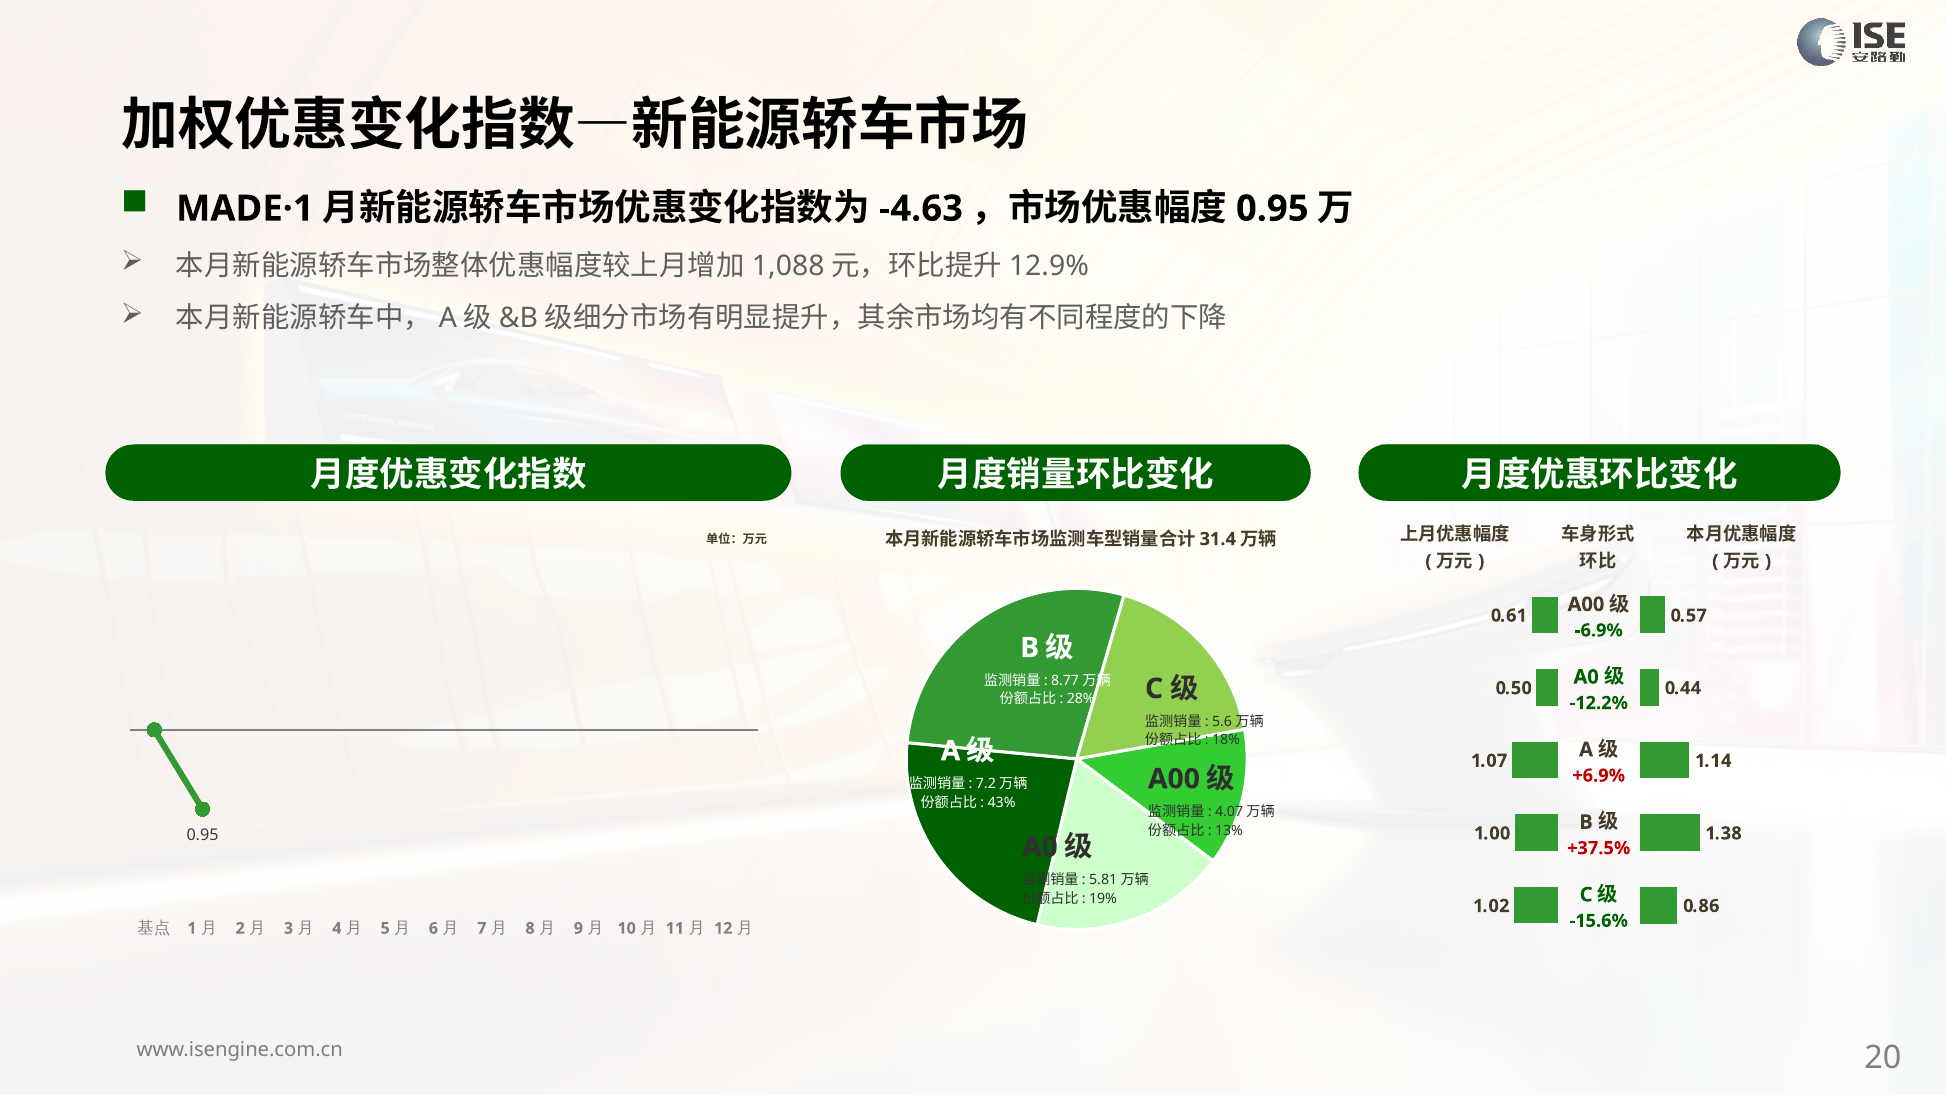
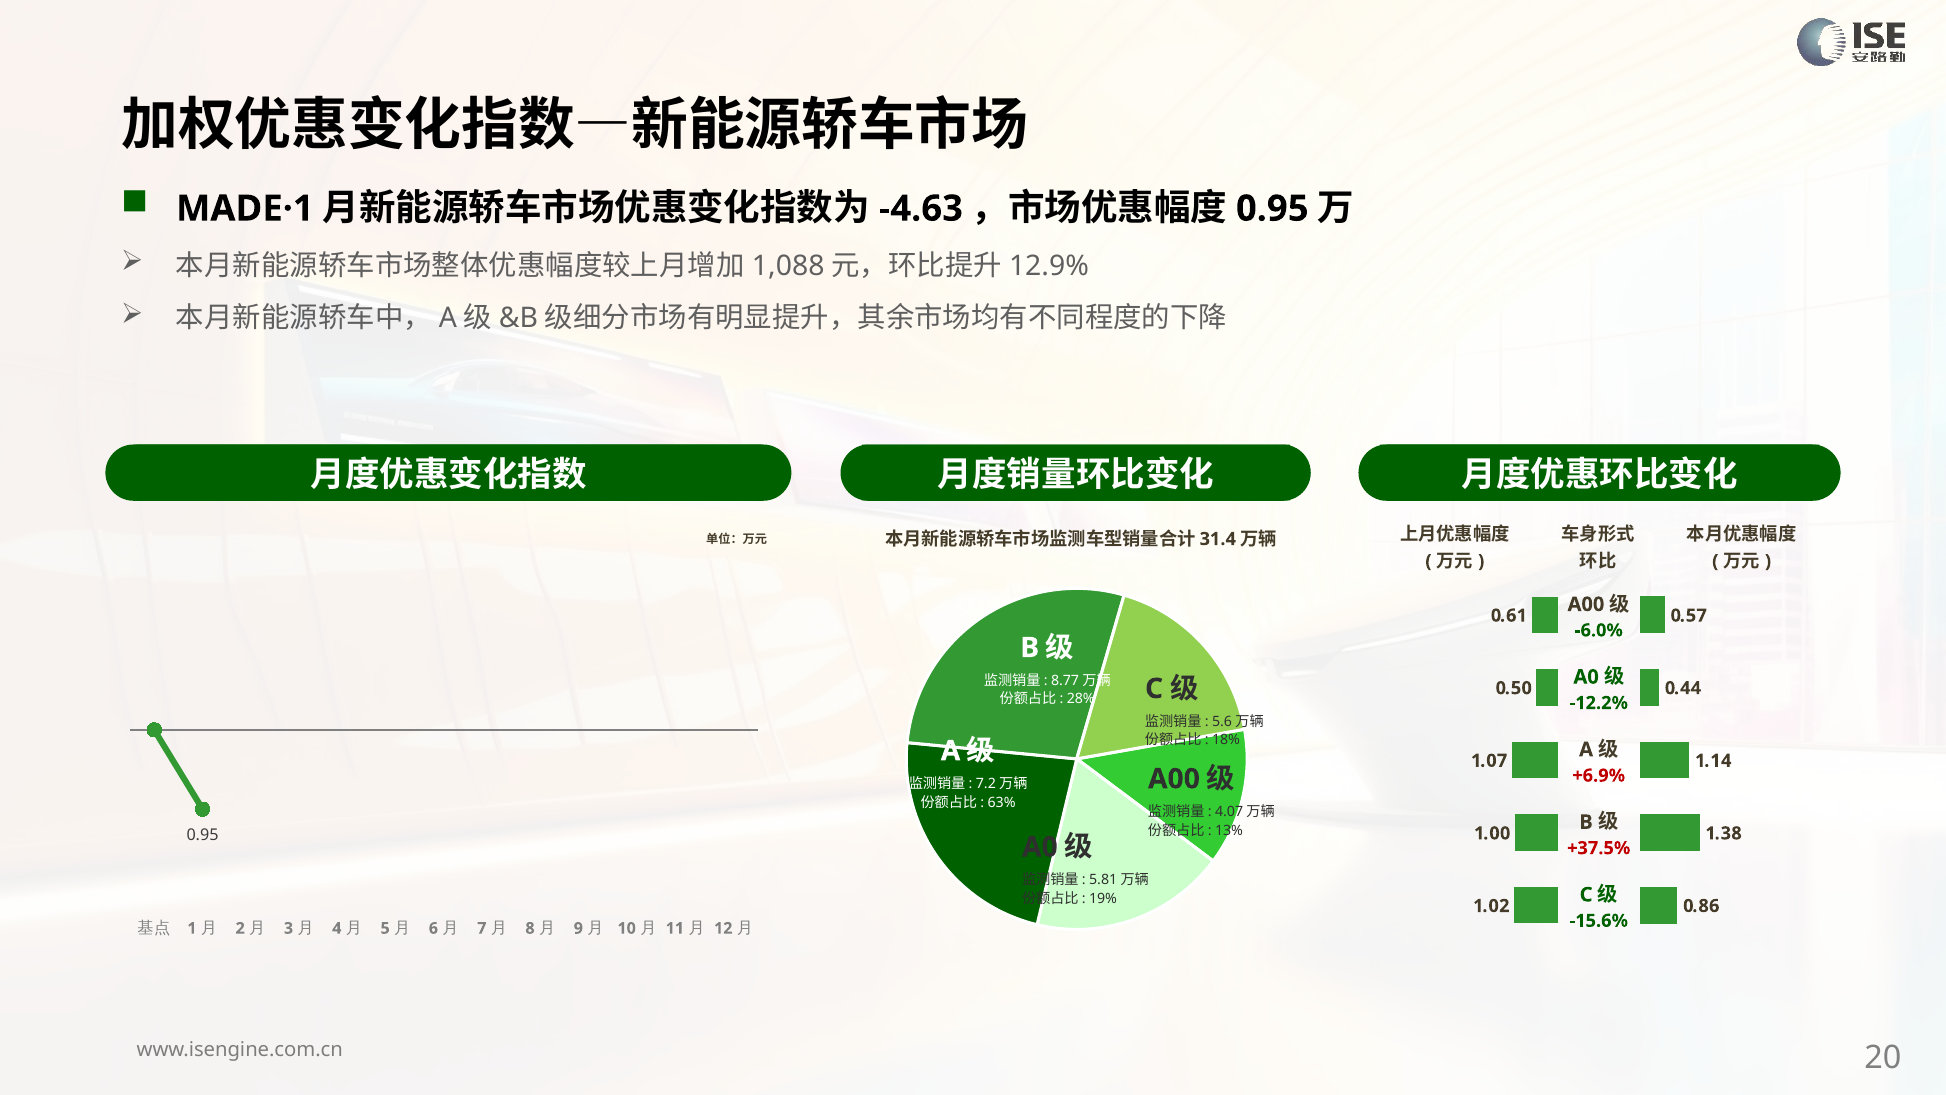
-6.9%: -6.9% -> -6.0% (1599, 630)
43%: 43% -> 63% (1002, 802)
